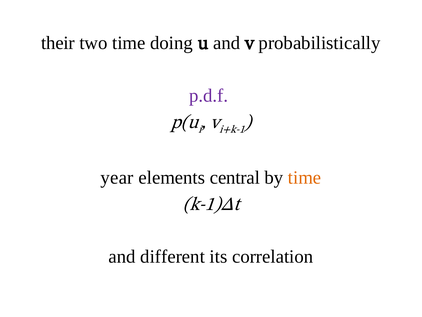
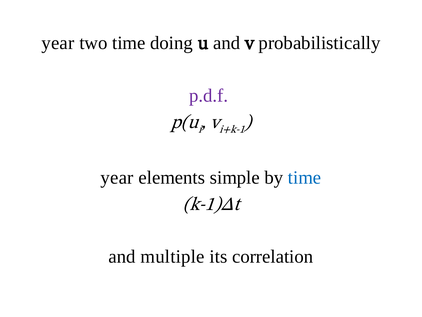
their: their -> year (58, 43)
central: central -> simple (235, 177)
time colour: orange -> blue (305, 177)
different: different -> multiple (173, 256)
